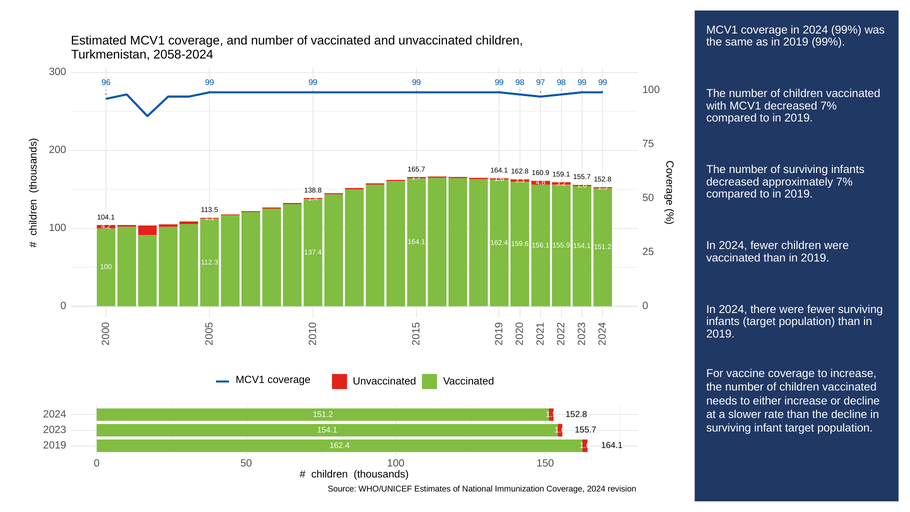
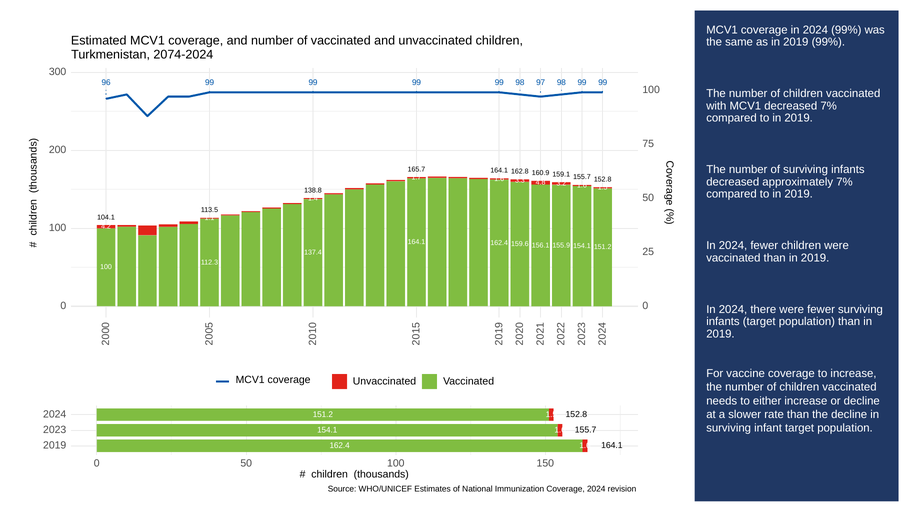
2058-2024: 2058-2024 -> 2074-2024 (183, 54)
